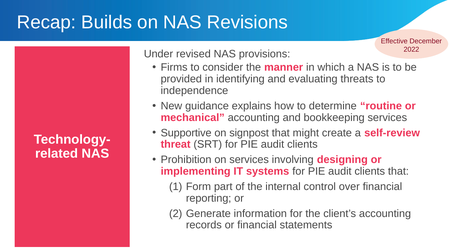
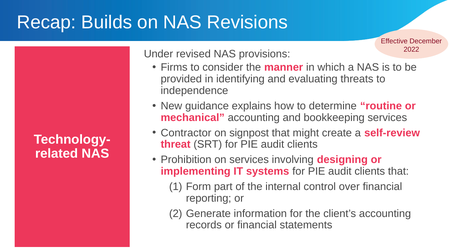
Supportive: Supportive -> Contractor (186, 133)
